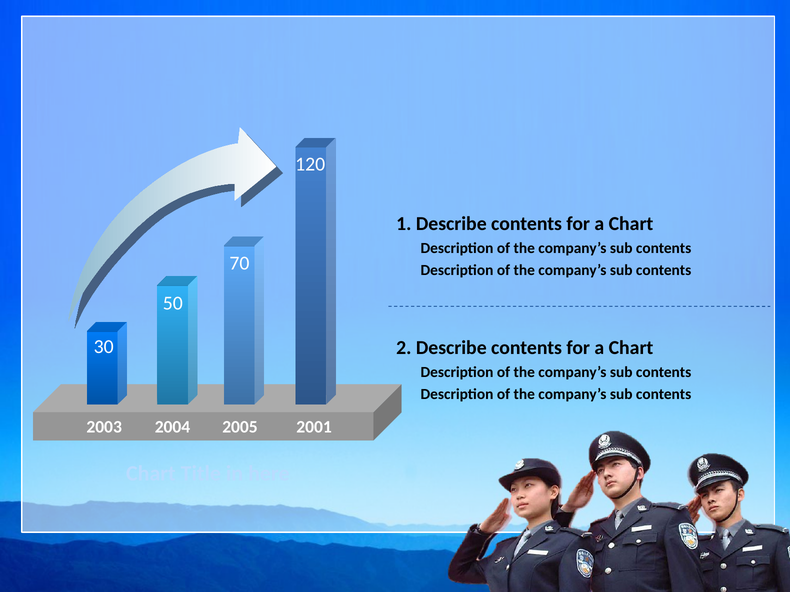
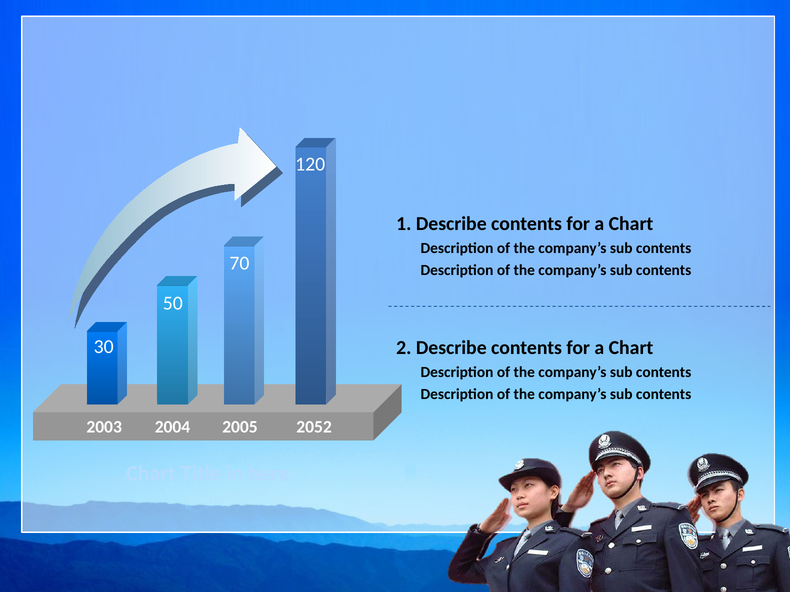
2001: 2001 -> 2052 (314, 427)
